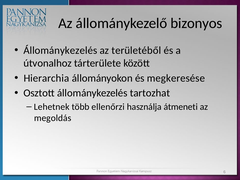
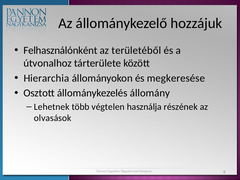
bizonyos: bizonyos -> hozzájuk (196, 23)
Állománykezelés: Állománykezelés -> Felhasználónként (60, 50)
tartozhat: tartozhat -> állomány (150, 93)
ellenőrzi: ellenőrzi -> végtelen (108, 107)
átmeneti: átmeneti -> részének (181, 107)
megoldás: megoldás -> olvasások (53, 118)
